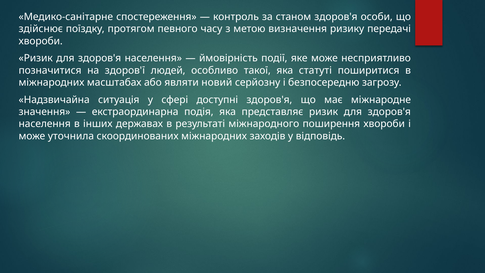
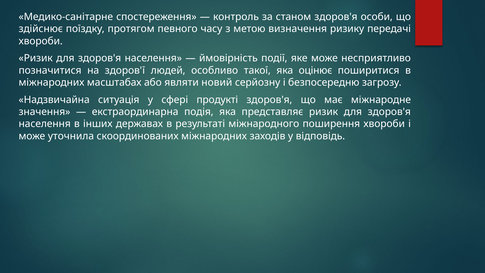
статуті: статуті -> оцінює (315, 70)
доступні: доступні -> продукті (217, 100)
